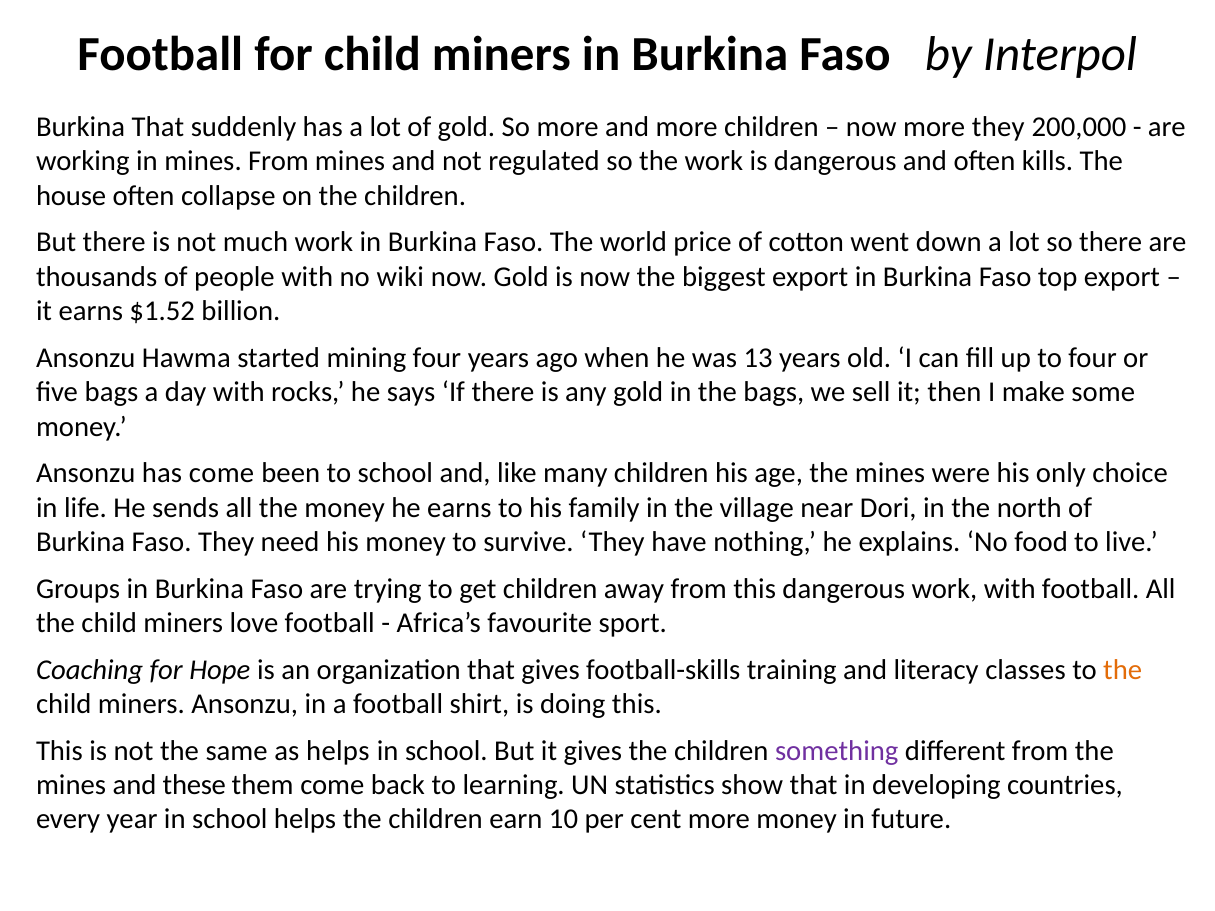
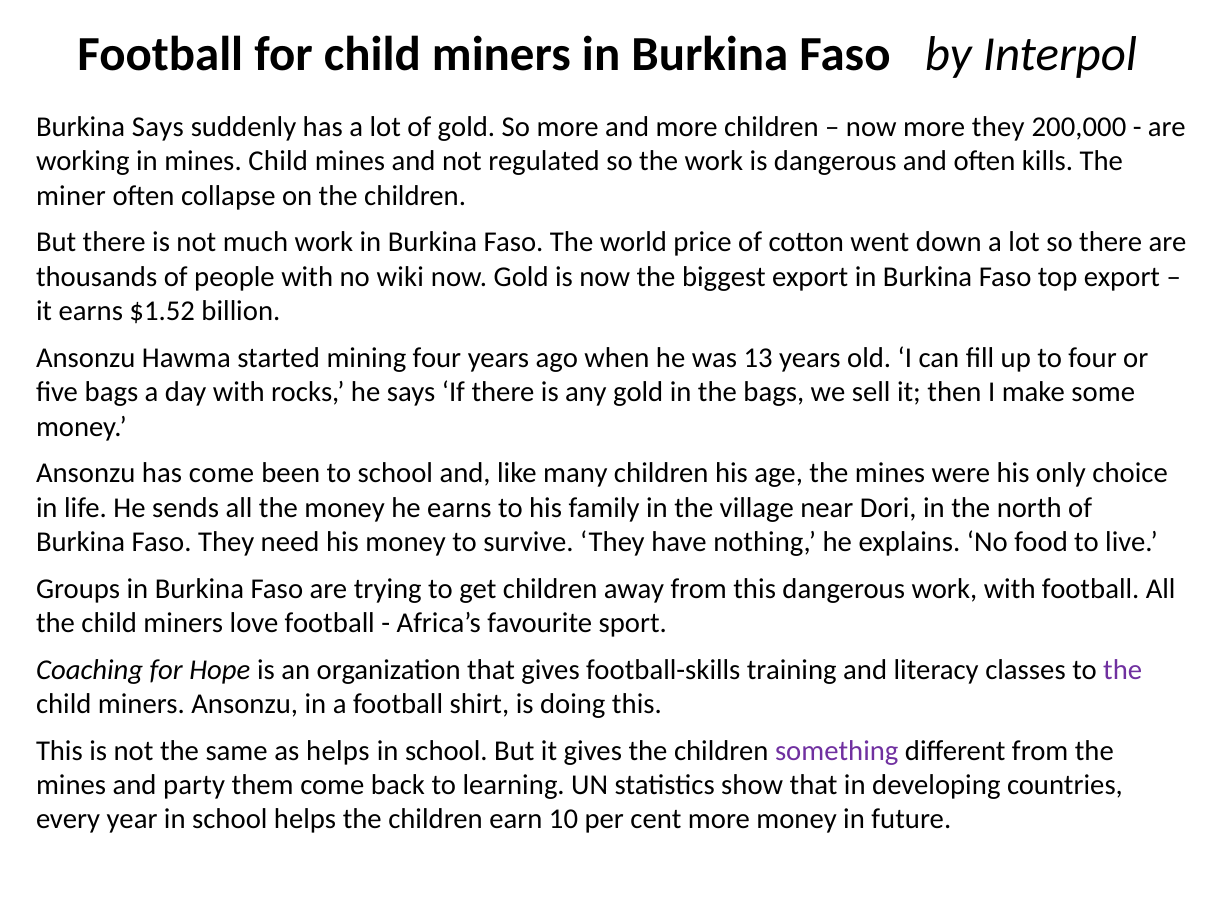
Burkina That: That -> Says (158, 127)
mines From: From -> Child (278, 161)
house: house -> miner (71, 196)
the colour: orange -> purple (1123, 670)
these: these -> party (194, 785)
